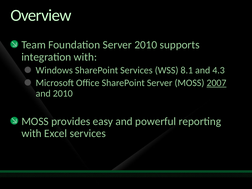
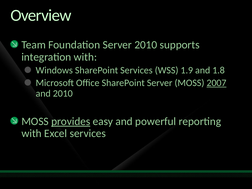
8.1: 8.1 -> 1.9 (187, 70)
4.3: 4.3 -> 1.8 (219, 70)
provides underline: none -> present (71, 121)
